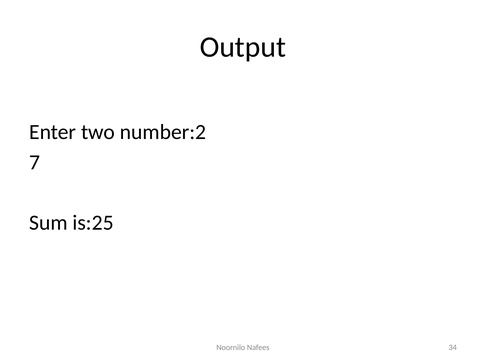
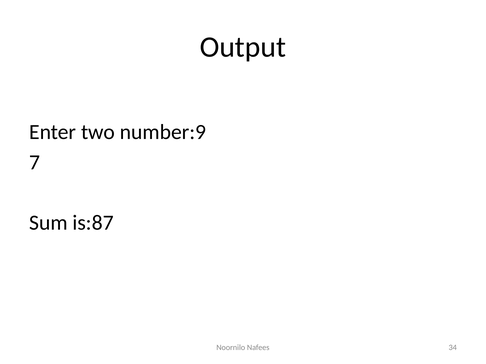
number:2: number:2 -> number:9 (163, 132)
is:25: is:25 -> is:87 (93, 223)
